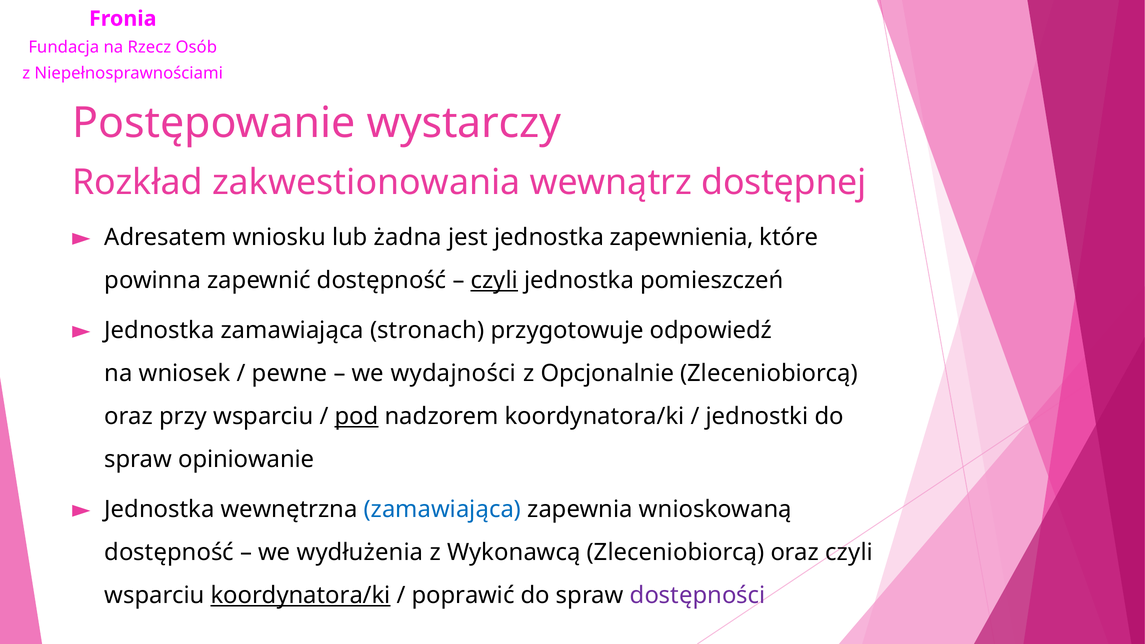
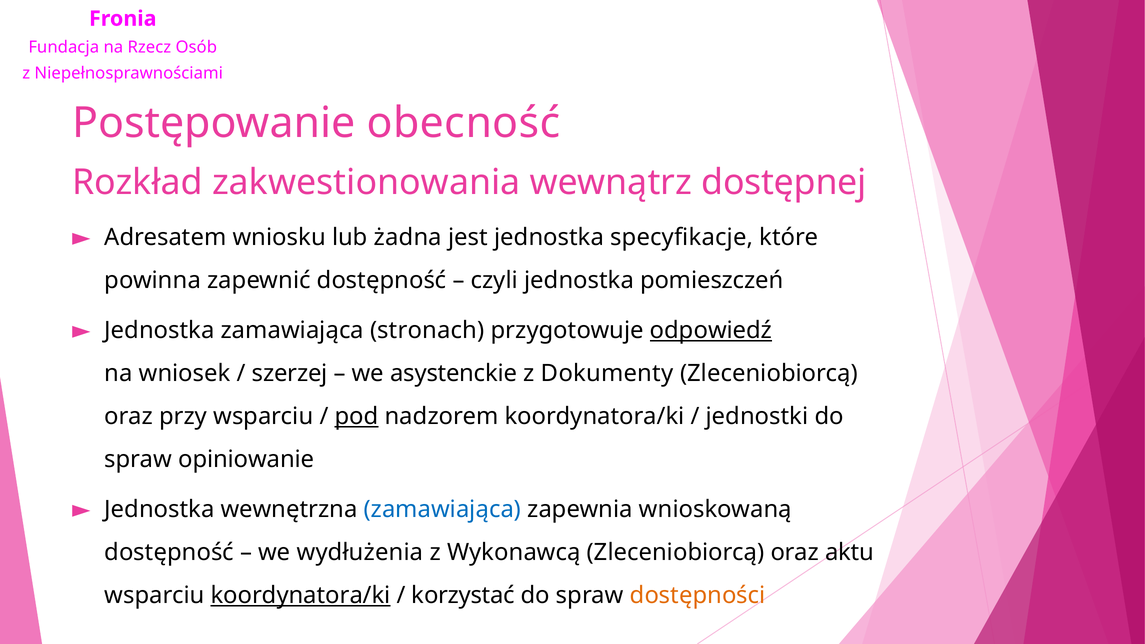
wystarczy: wystarczy -> obecność (464, 123)
zapewnienia: zapewnienia -> specyfikacje (682, 238)
czyli underline: present -> none (494, 280)
odpowiedź underline: none -> present (711, 331)
pewne: pewne -> szerzej (290, 373)
wydajności: wydajności -> asystenckie (454, 373)
Opcjonalnie: Opcjonalnie -> Dokumenty (607, 373)
oraz czyli: czyli -> aktu (849, 552)
poprawić: poprawić -> korzystać (463, 595)
dostępności colour: purple -> orange (698, 595)
